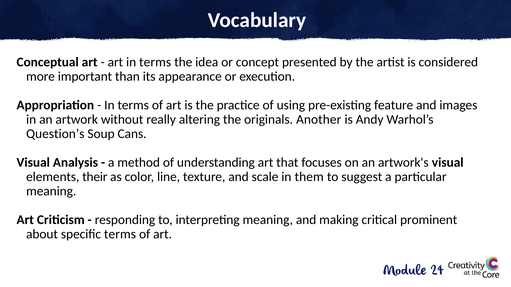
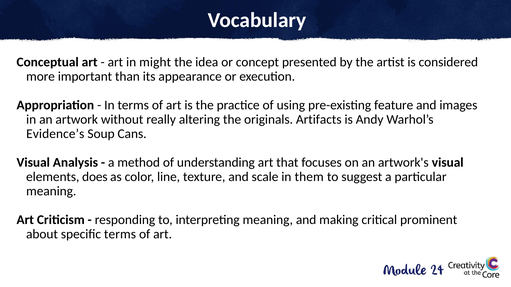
art in terms: terms -> might (155, 62)
Another: Another -> Artifacts (319, 120)
Question’s: Question’s -> Evidence’s (55, 134)
their: their -> does (95, 177)
